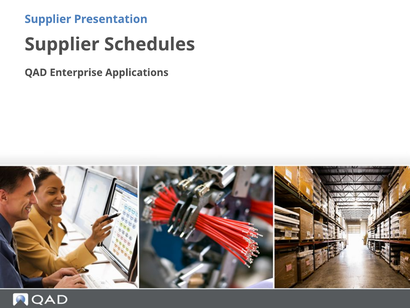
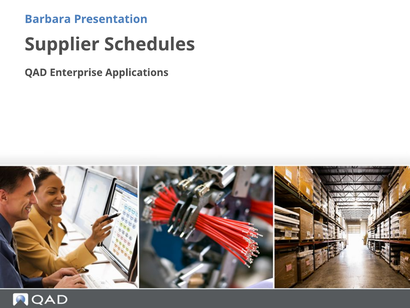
Supplier: Supplier -> Barbara (48, 19)
